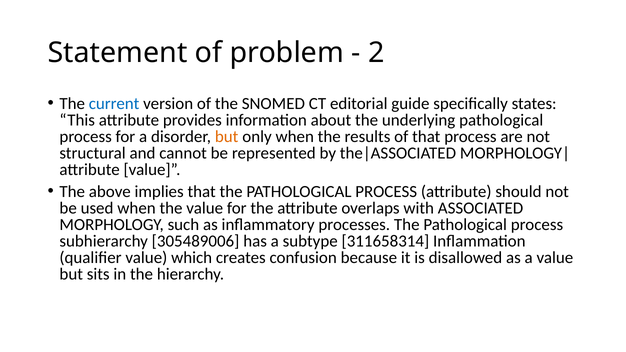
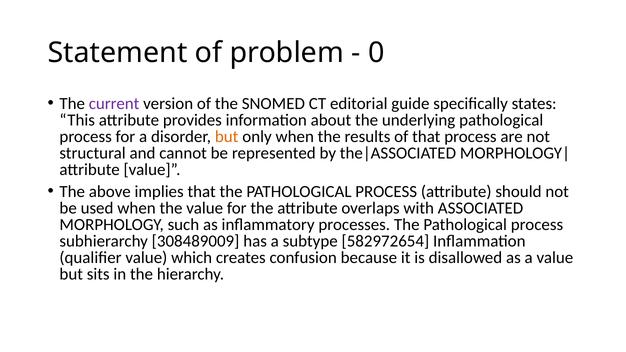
2: 2 -> 0 (376, 53)
current colour: blue -> purple (114, 104)
305489006: 305489006 -> 308489009 (196, 241)
311658314: 311658314 -> 582972654 (385, 241)
